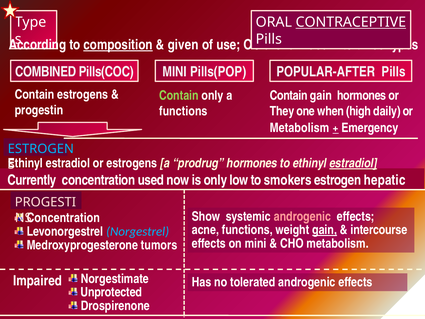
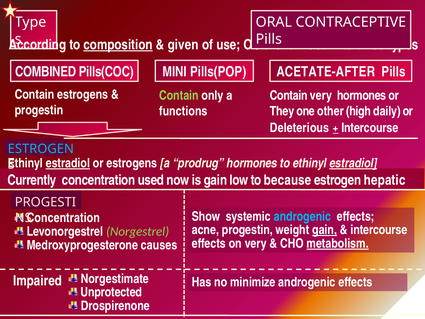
CONTRACEPTIVE underline: present -> none (351, 22)
POPULAR-AFTER: POPULAR-AFTER -> ACETATE-AFTER (326, 72)
Contain gain: gain -> very (321, 96)
when: when -> other (331, 111)
Metabolism: Metabolism -> Deleterious (300, 128)
Emergency: Emergency -> Intercourse (370, 128)
estradiol underline: none -> present (68, 163)
is only: only -> gain (215, 180)
smokers: smokers -> because (288, 180)
androgenic colour: pink -> light blue (302, 216)
acne functions: functions -> progestin (247, 230)
Norgestrel colour: light blue -> light green (138, 231)
on mini: mini -> very (256, 243)
metabolism underline: none -> present (338, 243)
tumors: tumors -> causes (159, 245)
tolerated: tolerated -> minimize (253, 282)
